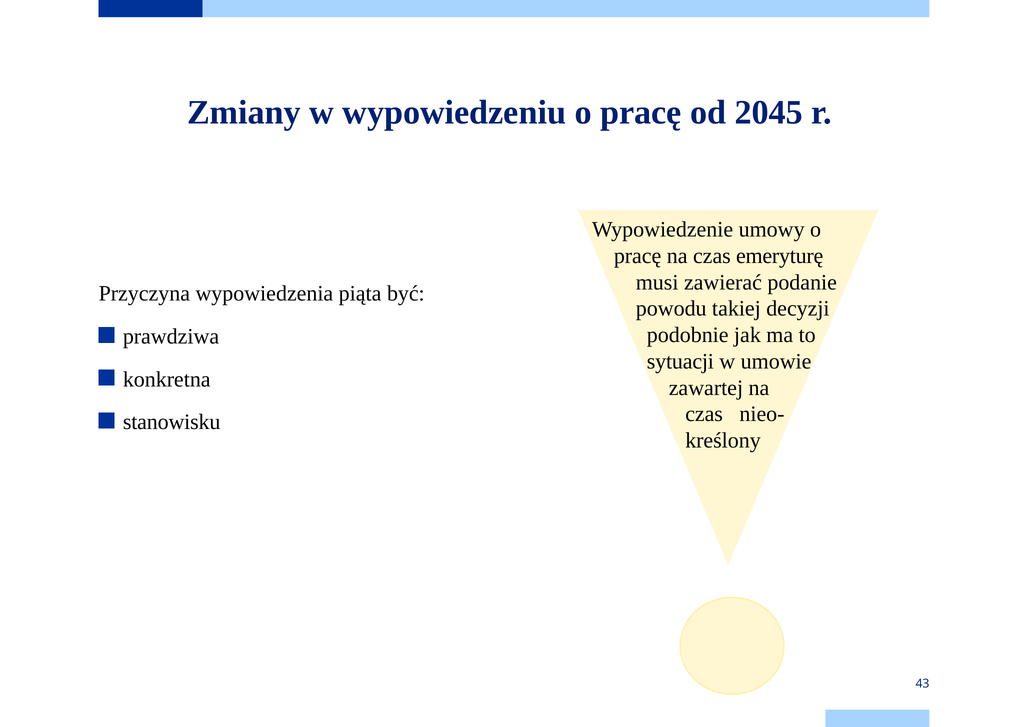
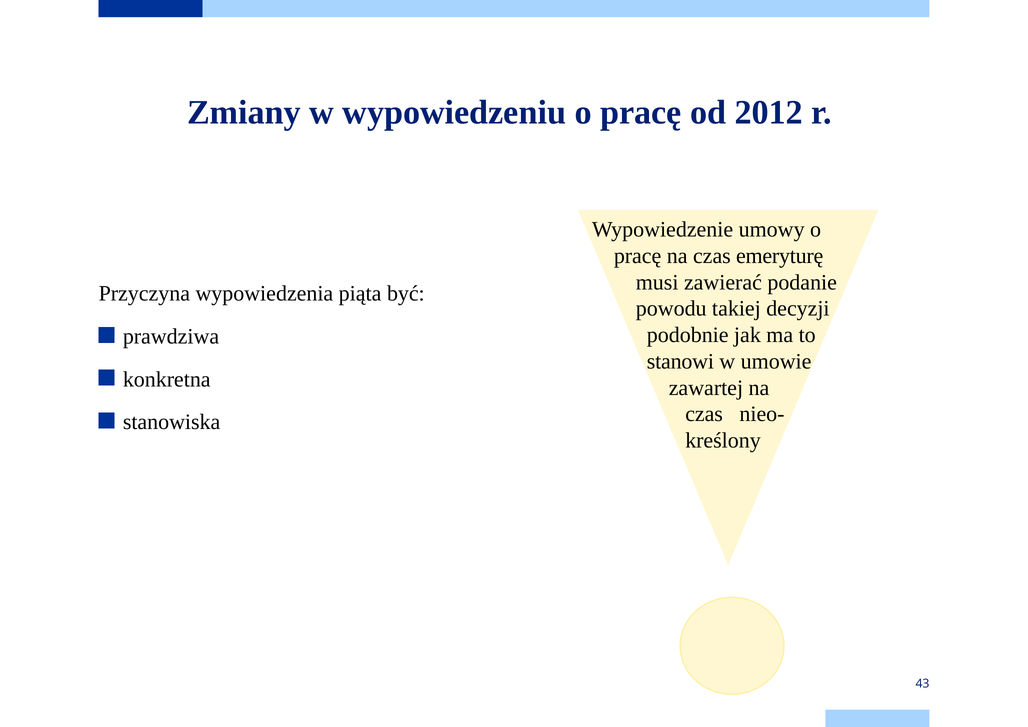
2045: 2045 -> 2012 (769, 112)
sytuacji: sytuacji -> stanowi (680, 361)
stanowisku: stanowisku -> stanowiska (172, 422)
